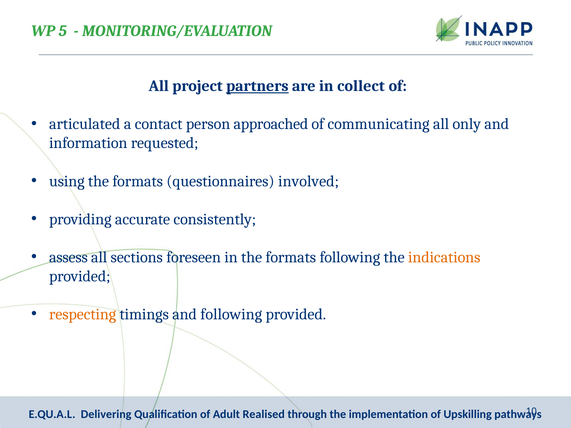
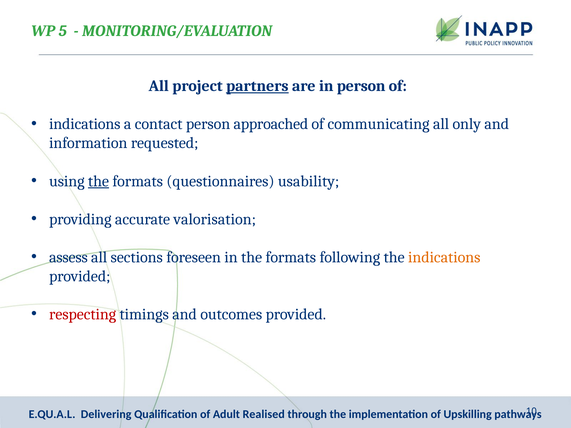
in collect: collect -> person (361, 86)
articulated: articulated -> indications (85, 124)
the underline: none -> present (98, 181)
involved: involved -> usability (309, 181)
consistently: consistently -> valorisation (215, 219)
respecting colour: orange -> red (83, 315)
and following: following -> outcomes (231, 315)
